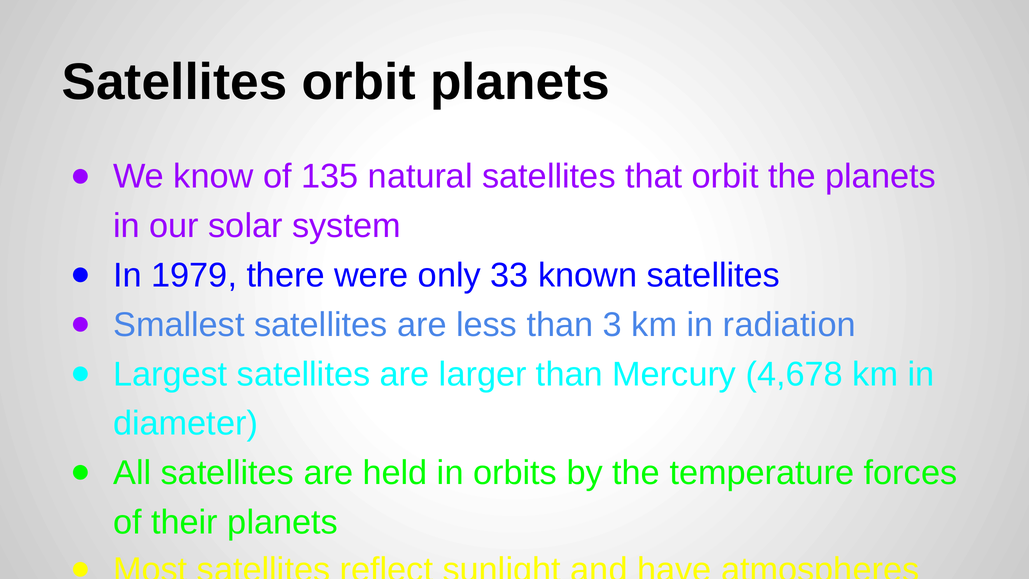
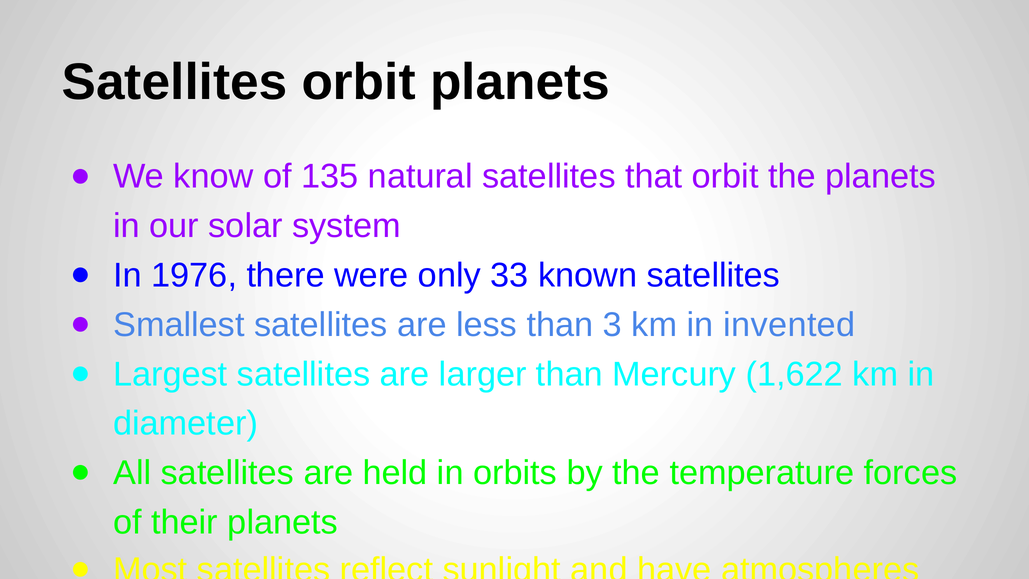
1979: 1979 -> 1976 (194, 275)
radiation: radiation -> invented (789, 325)
4,678: 4,678 -> 1,622 (794, 374)
